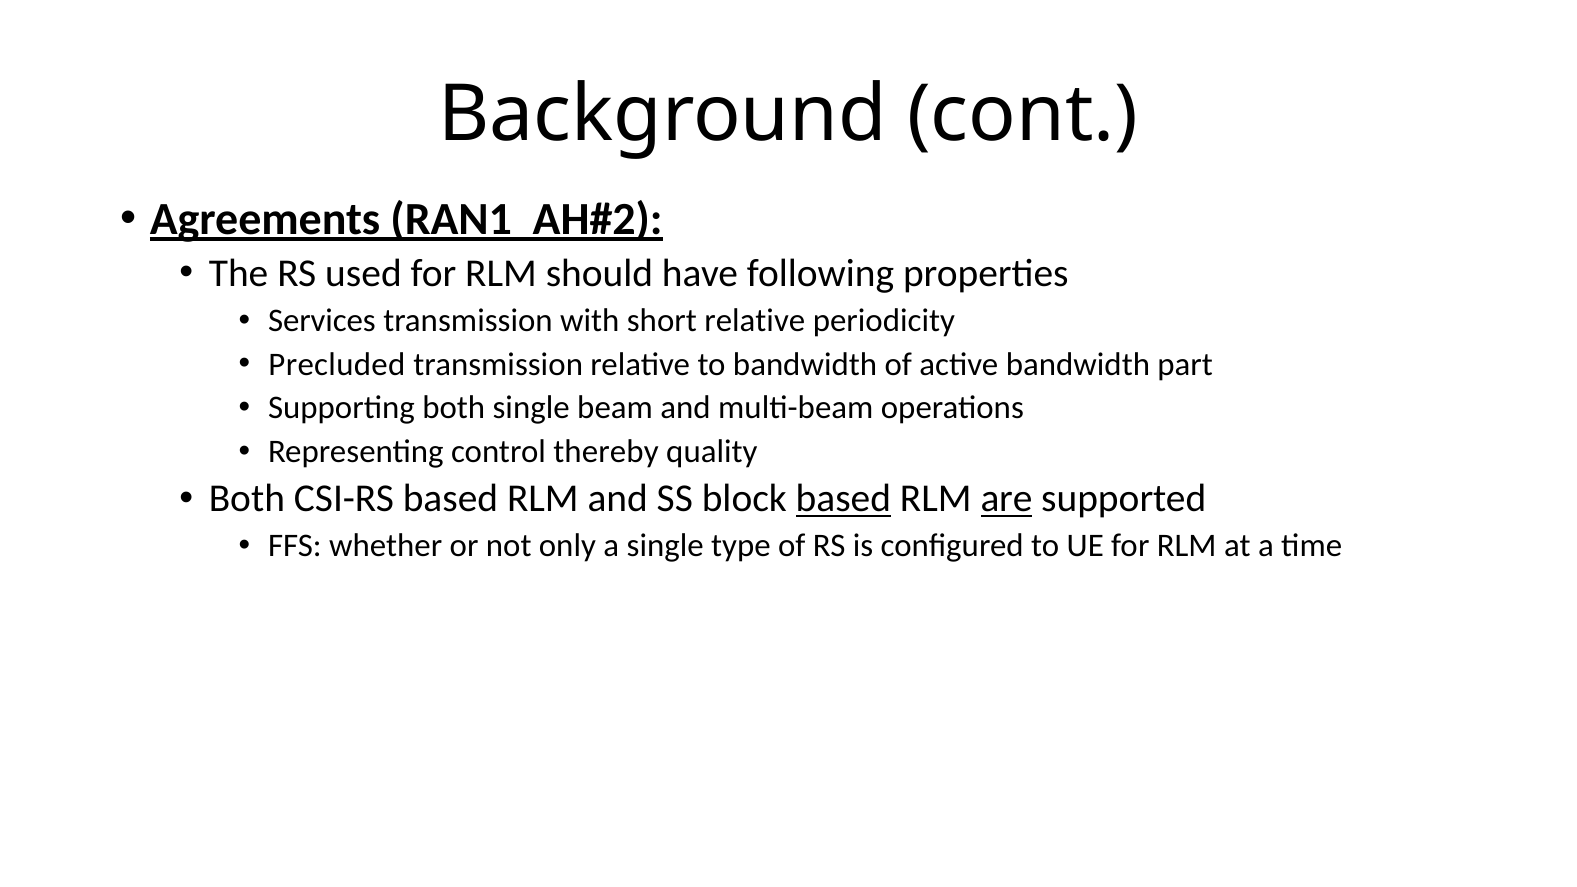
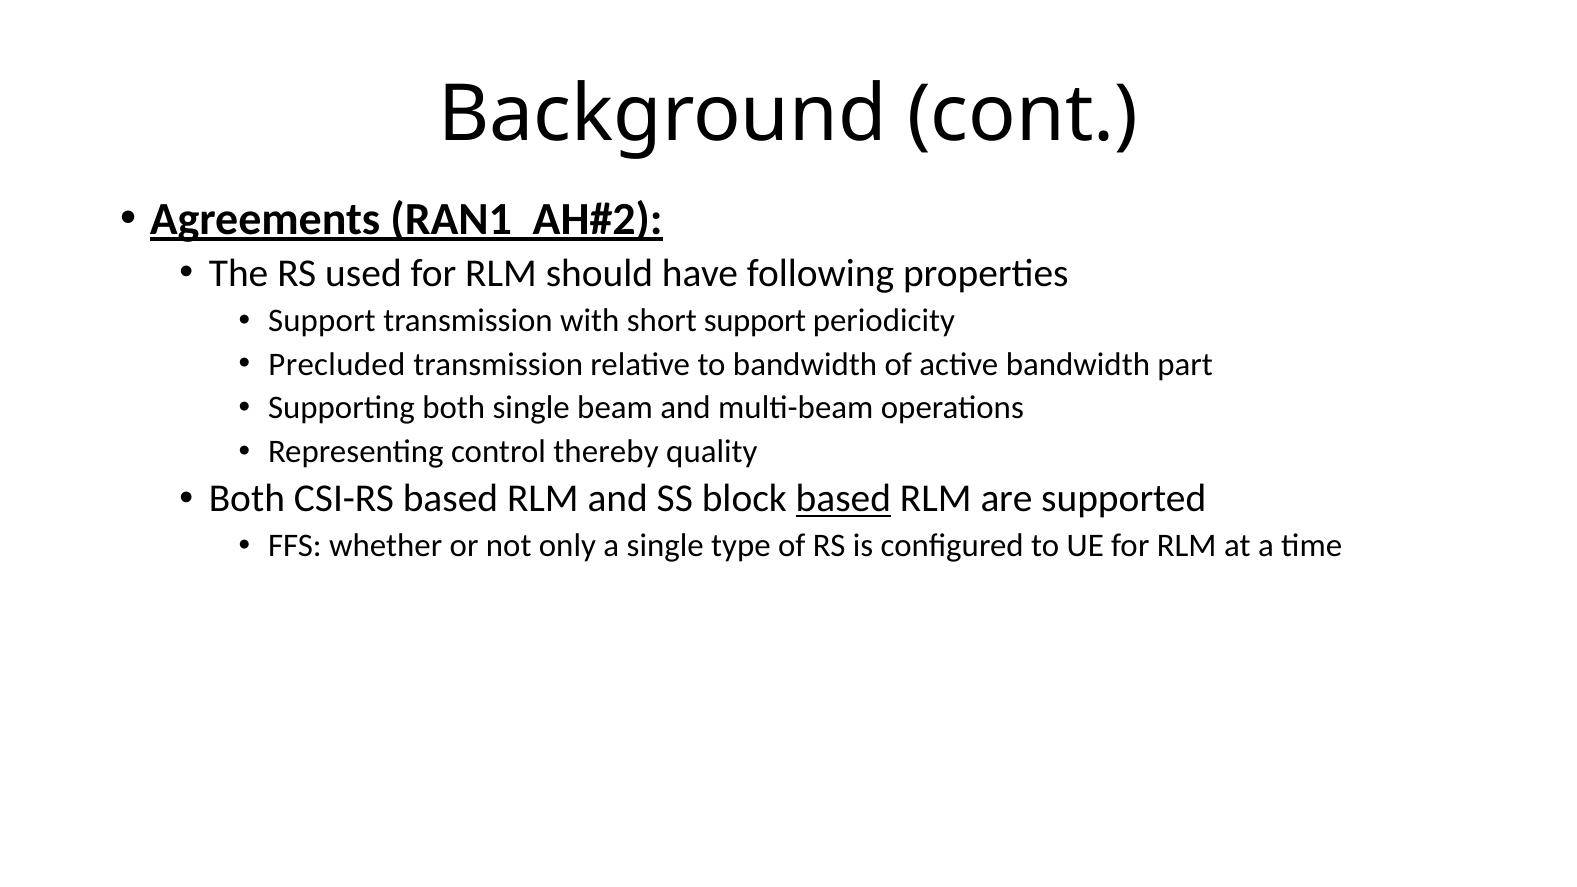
Services: Services -> Support (322, 321)
short relative: relative -> support (755, 321)
are underline: present -> none (1006, 499)
